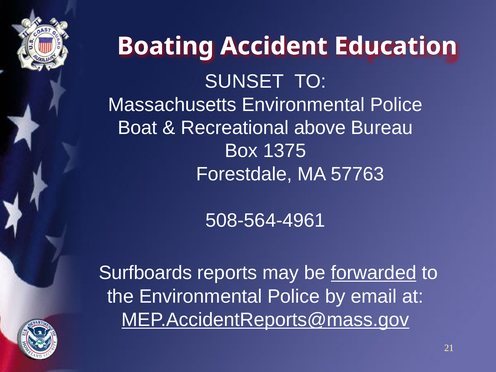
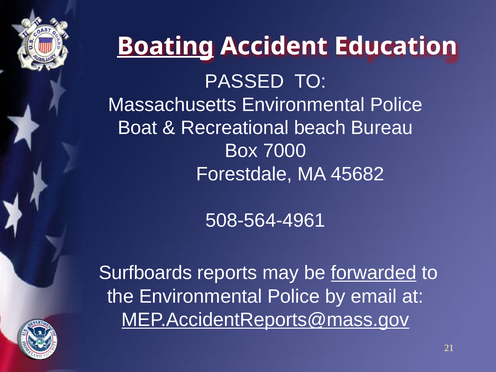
Boating underline: none -> present (165, 46)
SUNSET: SUNSET -> PASSED (244, 81)
above: above -> beach (320, 128)
1375: 1375 -> 7000 (285, 151)
57763: 57763 -> 45682 (358, 174)
